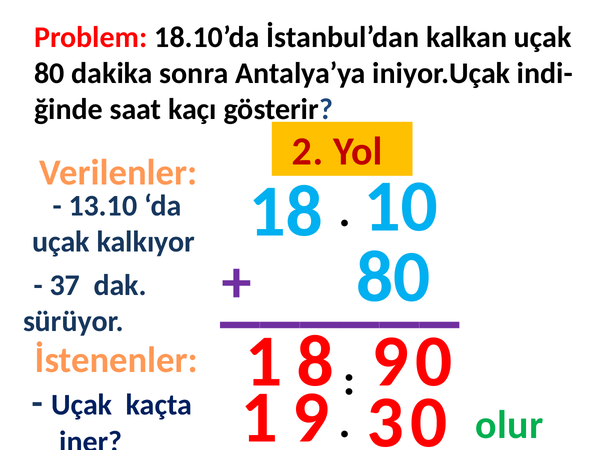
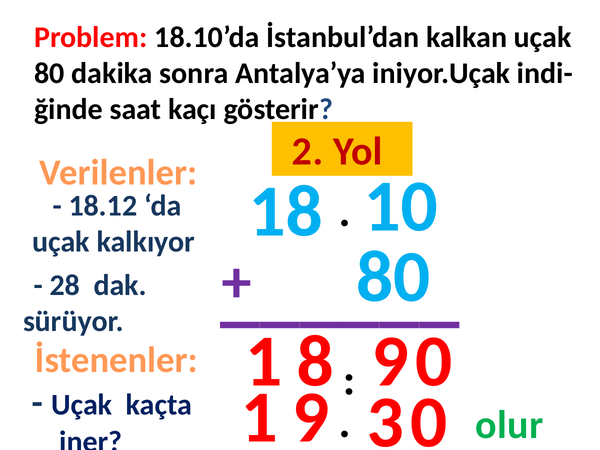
13.10: 13.10 -> 18.12 (103, 206)
37: 37 -> 28 (65, 286)
